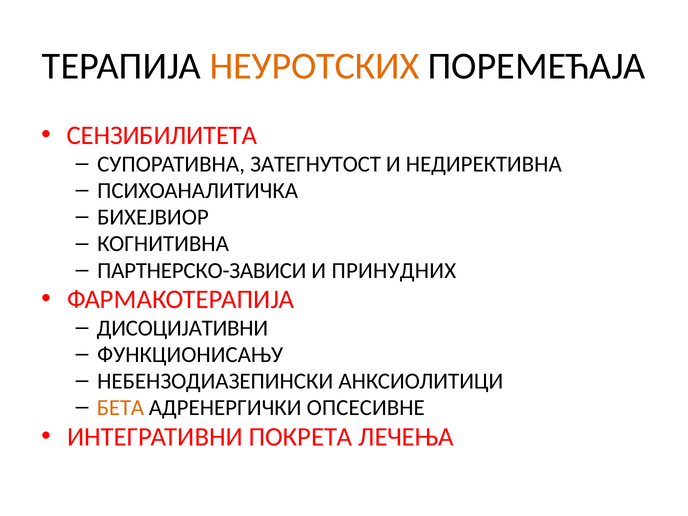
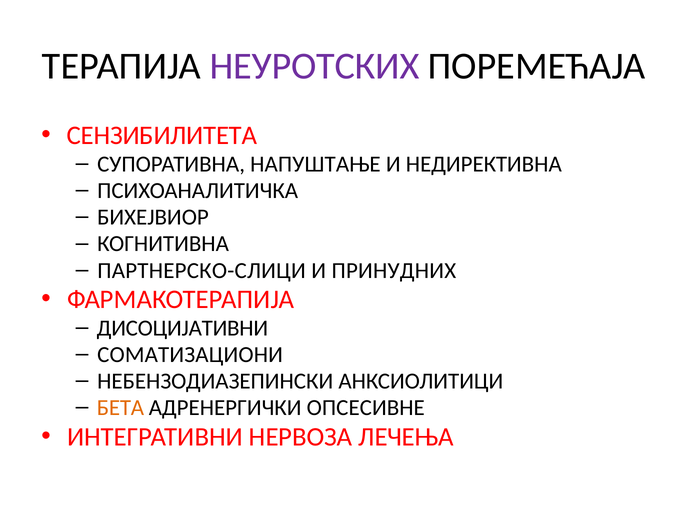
НЕУРОТСКИХ colour: orange -> purple (315, 66)
ЗАТЕГНУТОСТ: ЗАТЕГНУТОСТ -> НАПУШТАЊЕ (315, 164)
ПАРТНЕРСКО-ЗАВИСИ: ПАРТНЕРСКО-ЗАВИСИ -> ПАРТНЕРСКО-СЛИЦИ (202, 270)
ФУНКЦИОНИСАЊУ: ФУНКЦИОНИСАЊУ -> СОМАТИЗАЦИОНИ (190, 355)
ПОКРЕТА: ПОКРЕТА -> НЕРВОЗА (301, 437)
